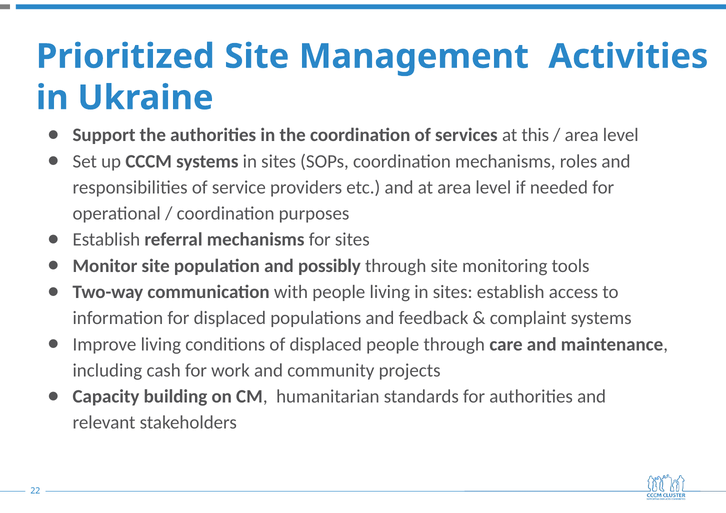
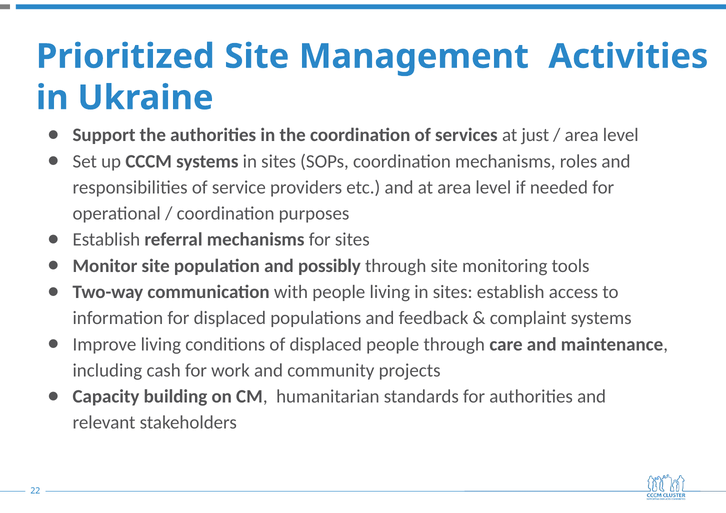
this: this -> just (535, 135)
